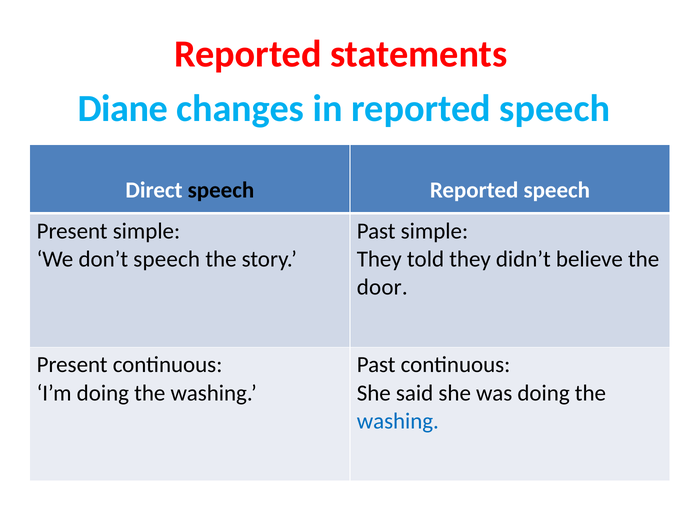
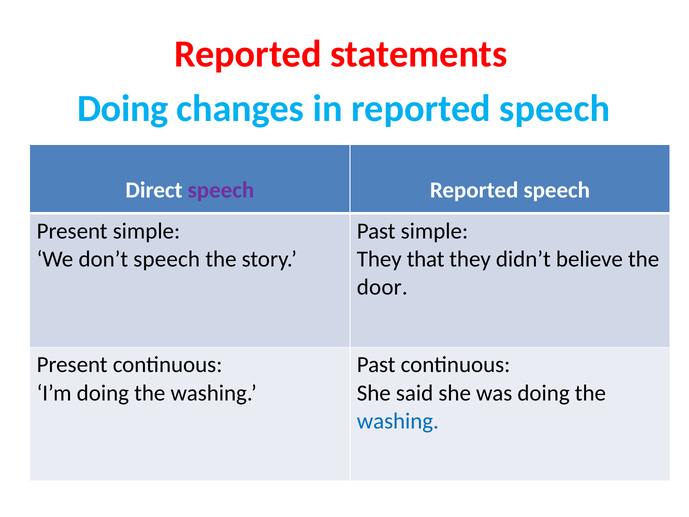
Diane: Diane -> Doing (123, 108)
speech colour: black -> purple (221, 190)
told: told -> that (426, 259)
